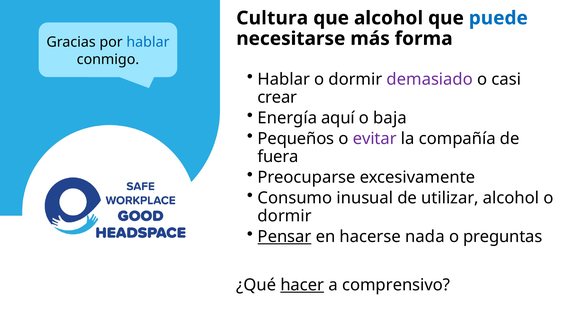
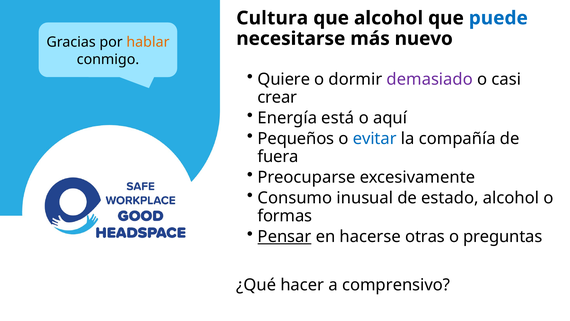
forma: forma -> nuevo (424, 39)
hablar colour: blue -> orange (148, 42)
Hablar: Hablar -> Quiere (284, 79)
aquí: aquí -> está (338, 118)
baja: baja -> aquí (390, 118)
evitar colour: purple -> blue (375, 138)
utilizar: utilizar -> estado (450, 198)
dormir: dormir -> formas (285, 216)
nada: nada -> otras (425, 236)
hacer underline: present -> none (302, 285)
